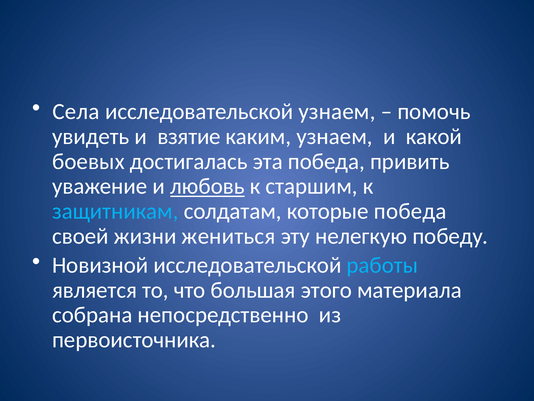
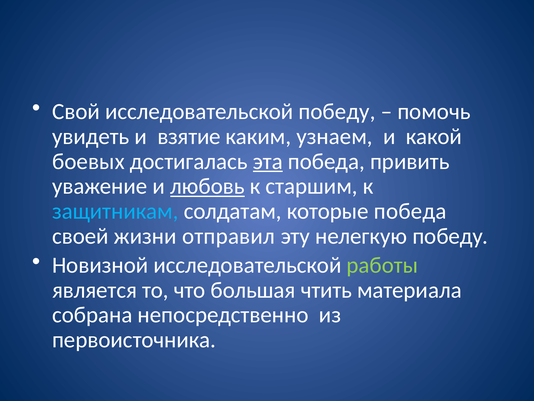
Села: Села -> Свой (76, 112)
исследовательской узнаем: узнаем -> победу (337, 112)
эта underline: none -> present (268, 161)
жениться: жениться -> отправил (228, 236)
работы colour: light blue -> light green (382, 265)
этого: этого -> чтить (326, 290)
